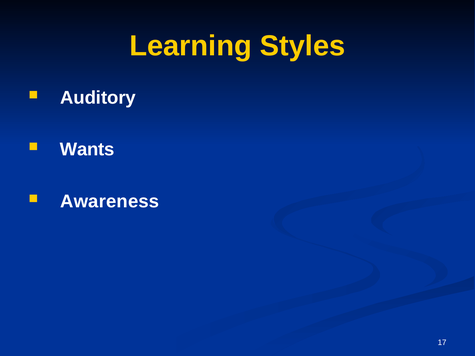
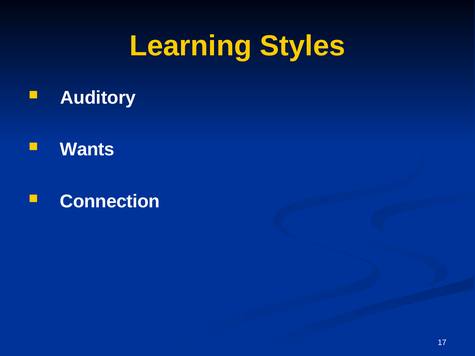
Awareness: Awareness -> Connection (110, 201)
